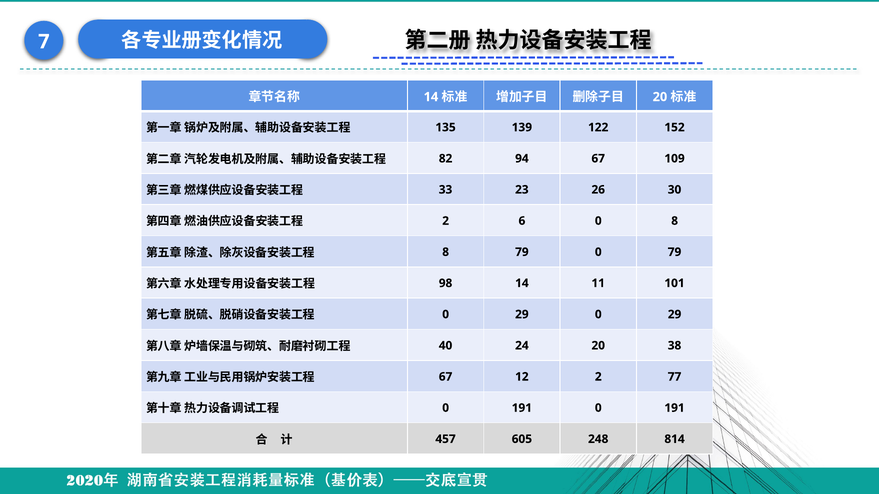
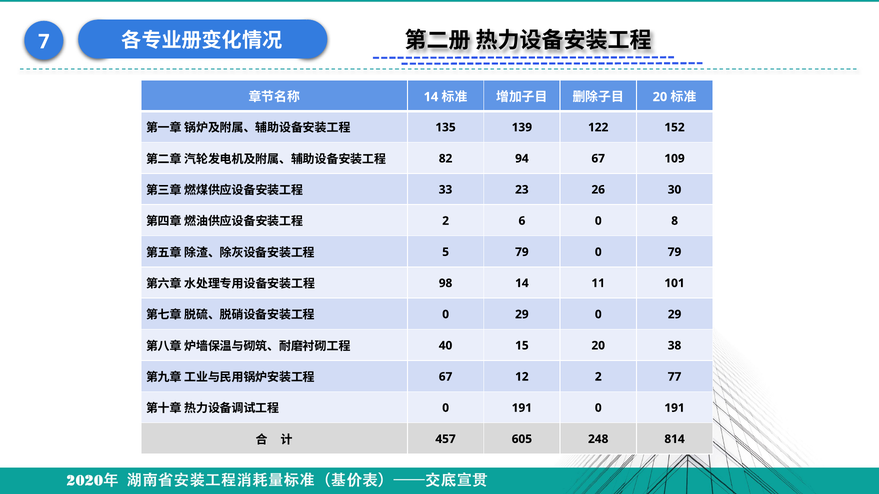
8: 8 -> 5 (446, 252)
24: 24 -> 15 (522, 346)
